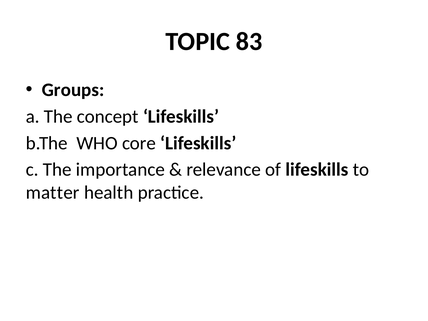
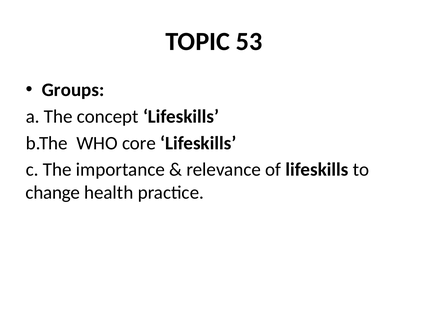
83: 83 -> 53 (249, 41)
matter: matter -> change (53, 193)
